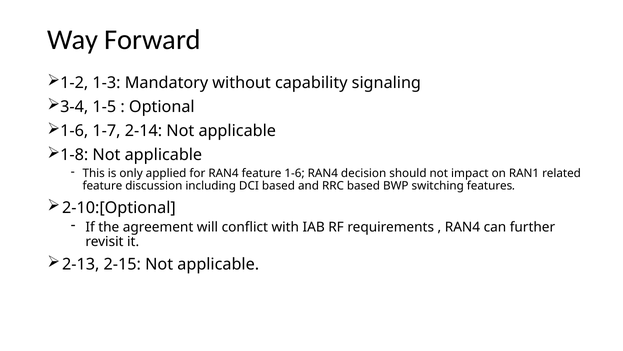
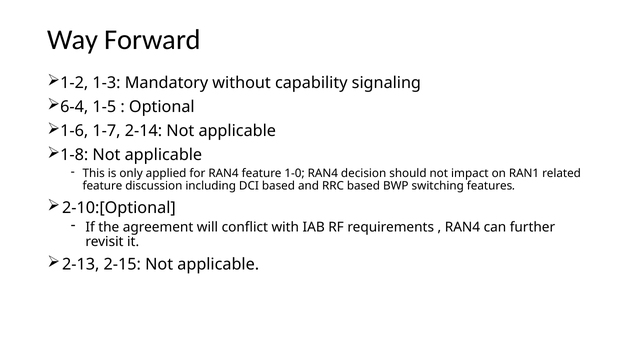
3-4: 3-4 -> 6-4 (74, 107)
feature 1-6: 1-6 -> 1-0 (295, 173)
